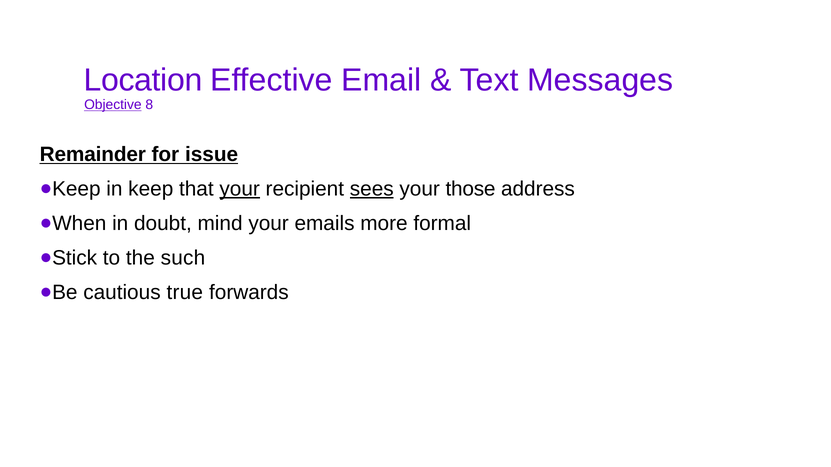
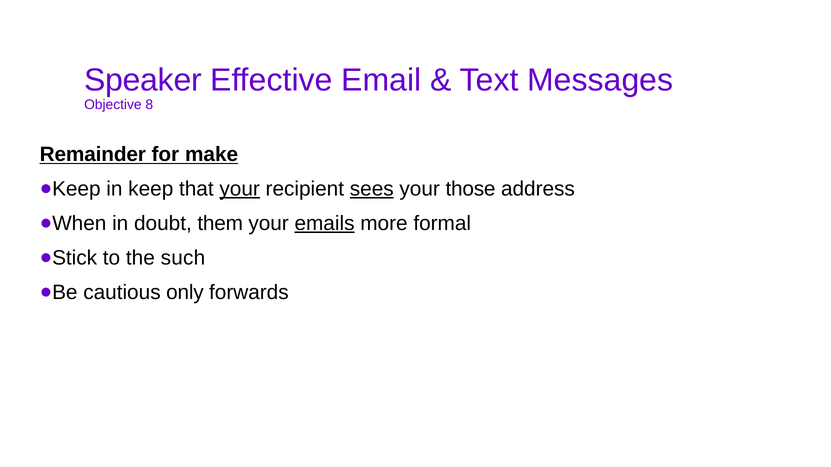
Location: Location -> Speaker (143, 80)
Objective underline: present -> none (113, 105)
issue: issue -> make (212, 154)
mind: mind -> them (220, 224)
emails underline: none -> present (325, 224)
true: true -> only (185, 293)
